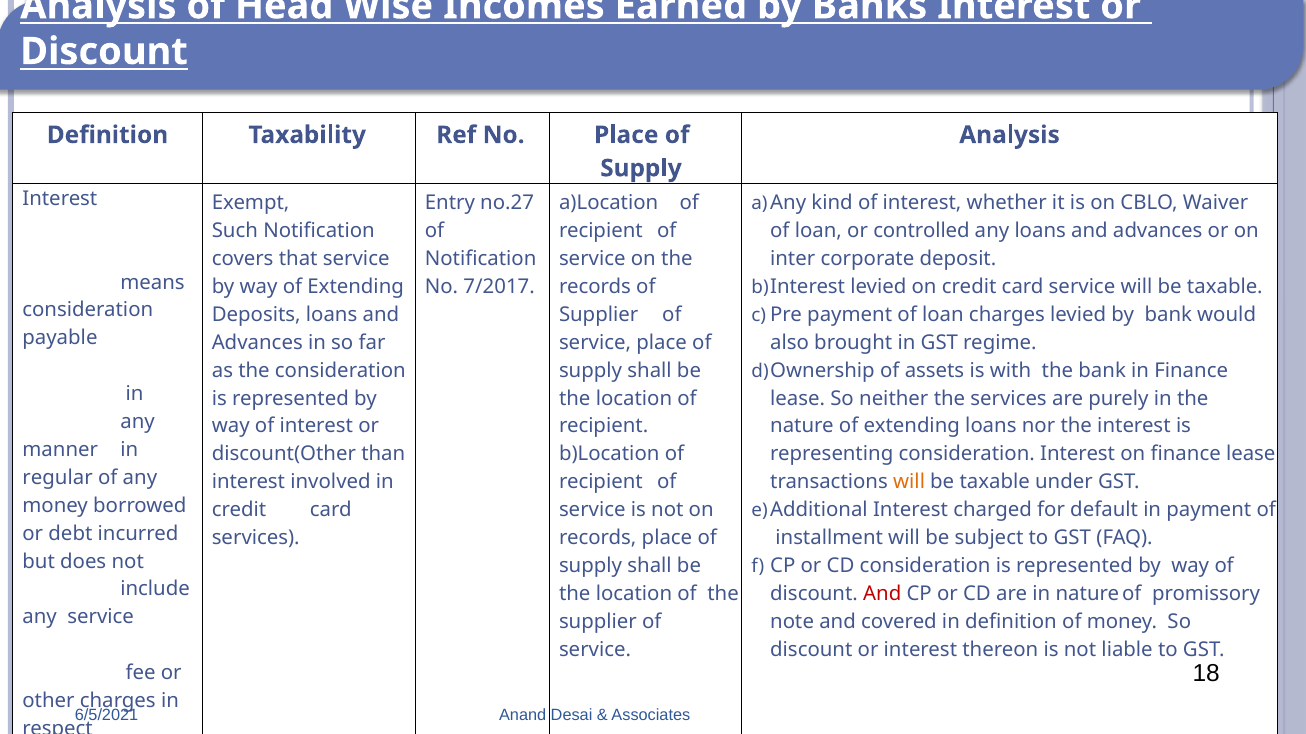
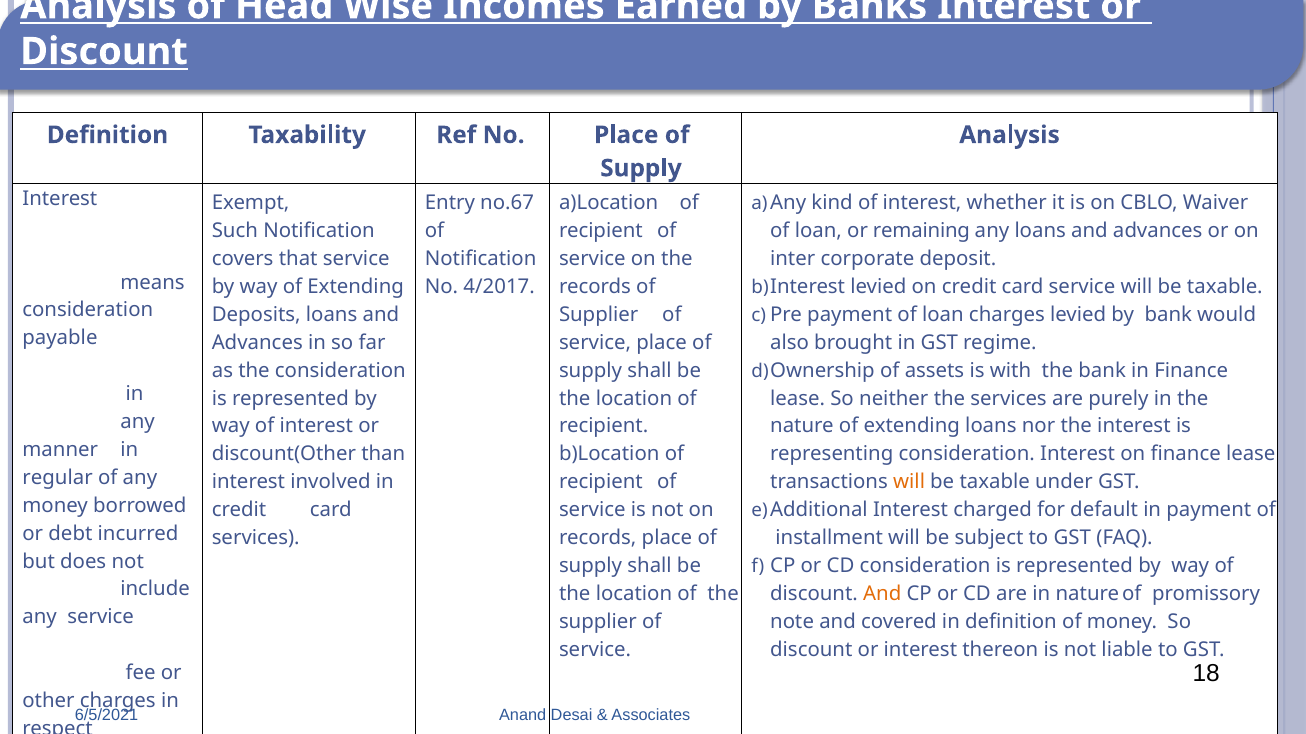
no.27: no.27 -> no.67 (507, 203)
controlled: controlled -> remaining (921, 231)
7/2017: 7/2017 -> 4/2017 (499, 287)
And colour: red -> orange (882, 594)
